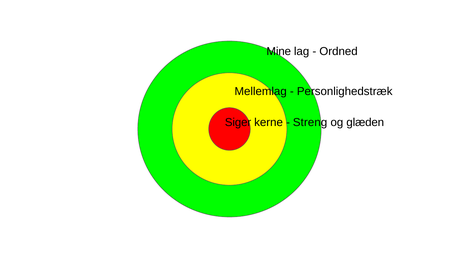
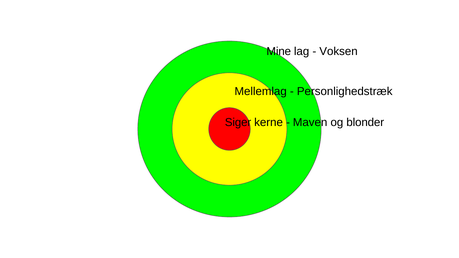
Ordned: Ordned -> Voksen (339, 51)
Streng: Streng -> Maven (310, 122)
glæden: glæden -> blonder (365, 122)
